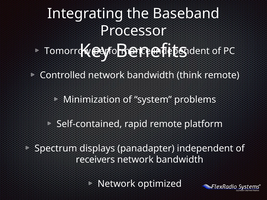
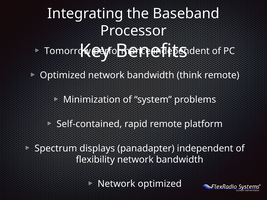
Controlled: Controlled -> Optimized (63, 75)
receivers: receivers -> flexibility (95, 160)
